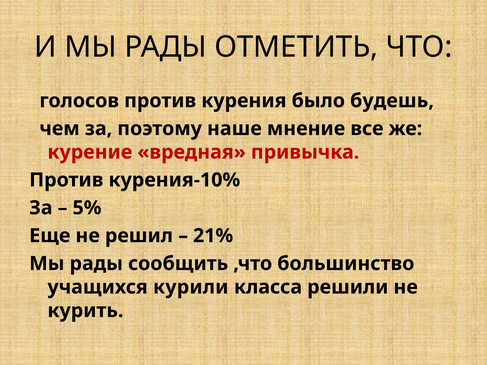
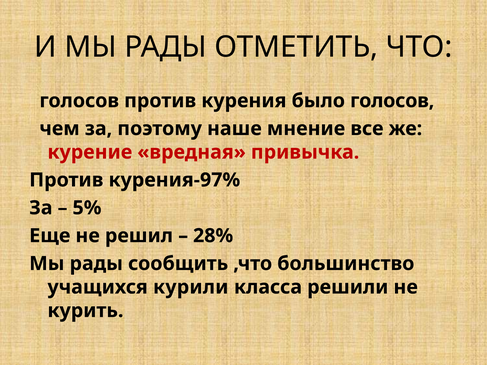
было будешь: будешь -> голосов (392, 101)
курения-10%: курения-10% -> курения-97% (174, 180)
21%: 21% -> 28% (213, 236)
